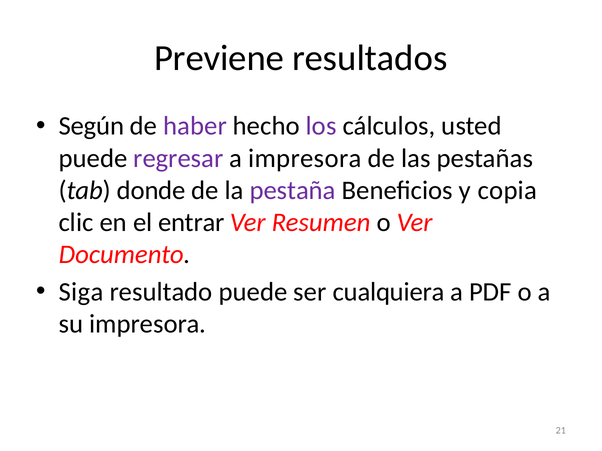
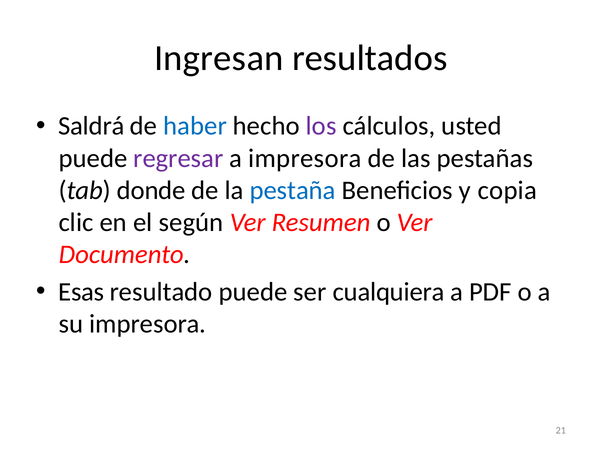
Previene: Previene -> Ingresan (219, 58)
Según: Según -> Saldrá (91, 126)
haber colour: purple -> blue (195, 126)
pestaña colour: purple -> blue (293, 191)
entrar: entrar -> según (191, 223)
Siga: Siga -> Esas (81, 292)
